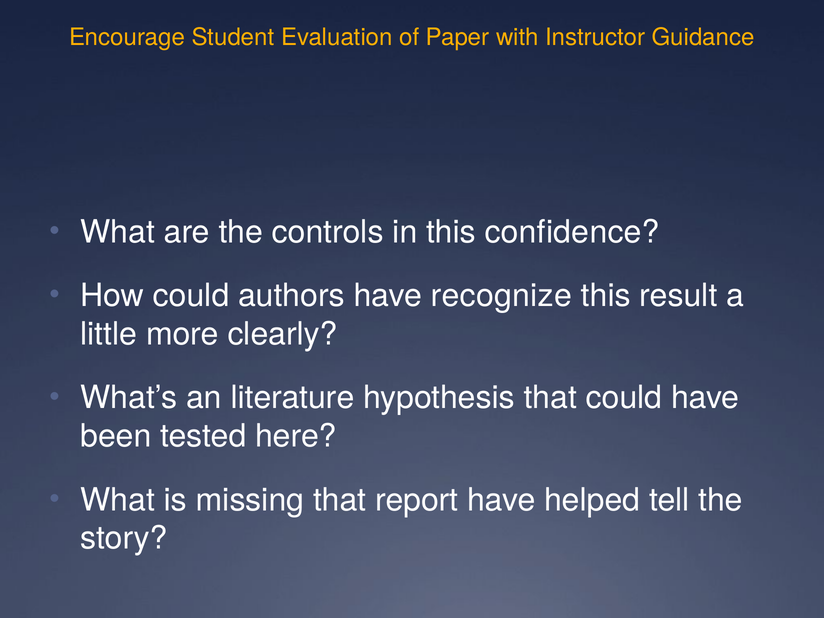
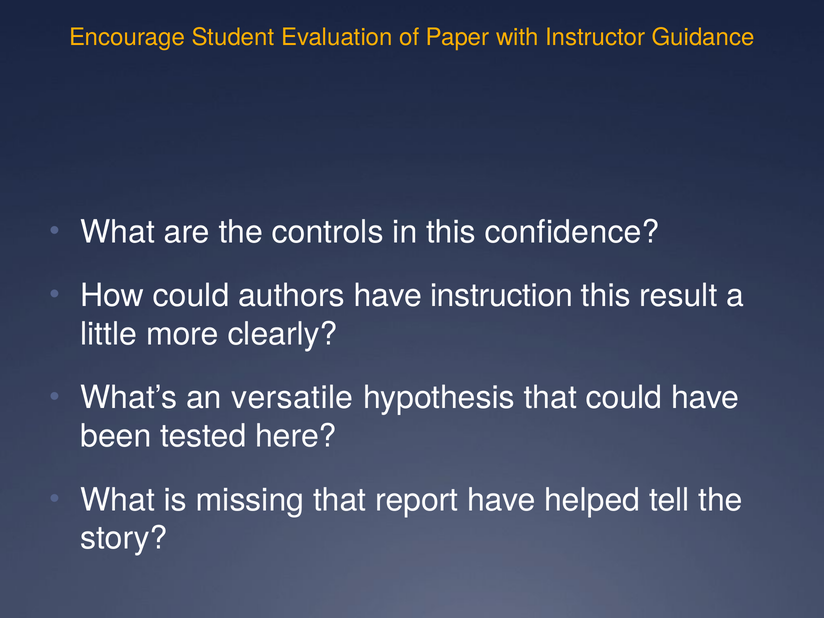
recognize: recognize -> instruction (502, 296)
literature: literature -> versatile (292, 398)
